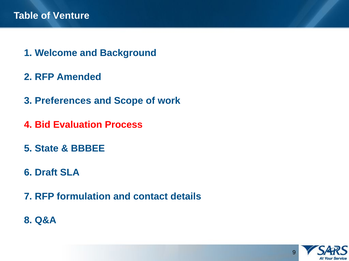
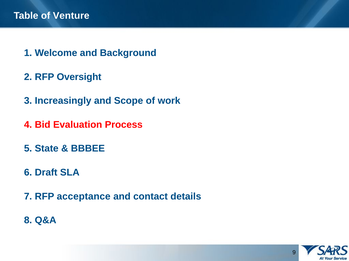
Amended: Amended -> Oversight (79, 77)
Preferences: Preferences -> Increasingly (63, 101)
formulation: formulation -> acceptance (84, 197)
